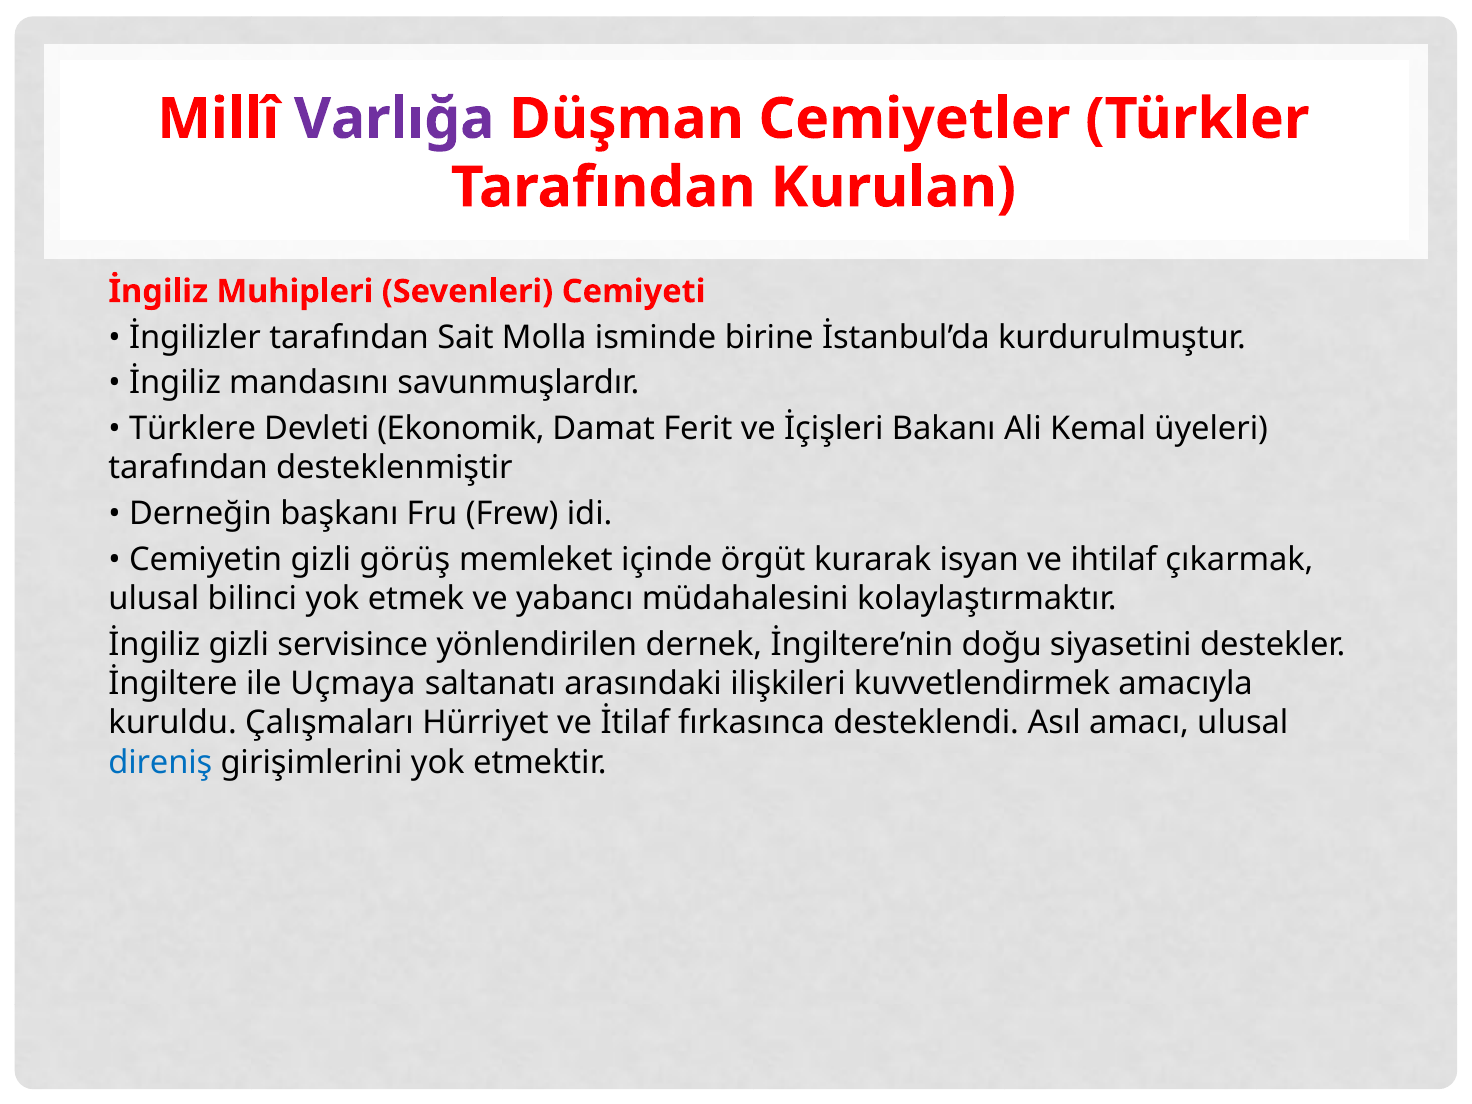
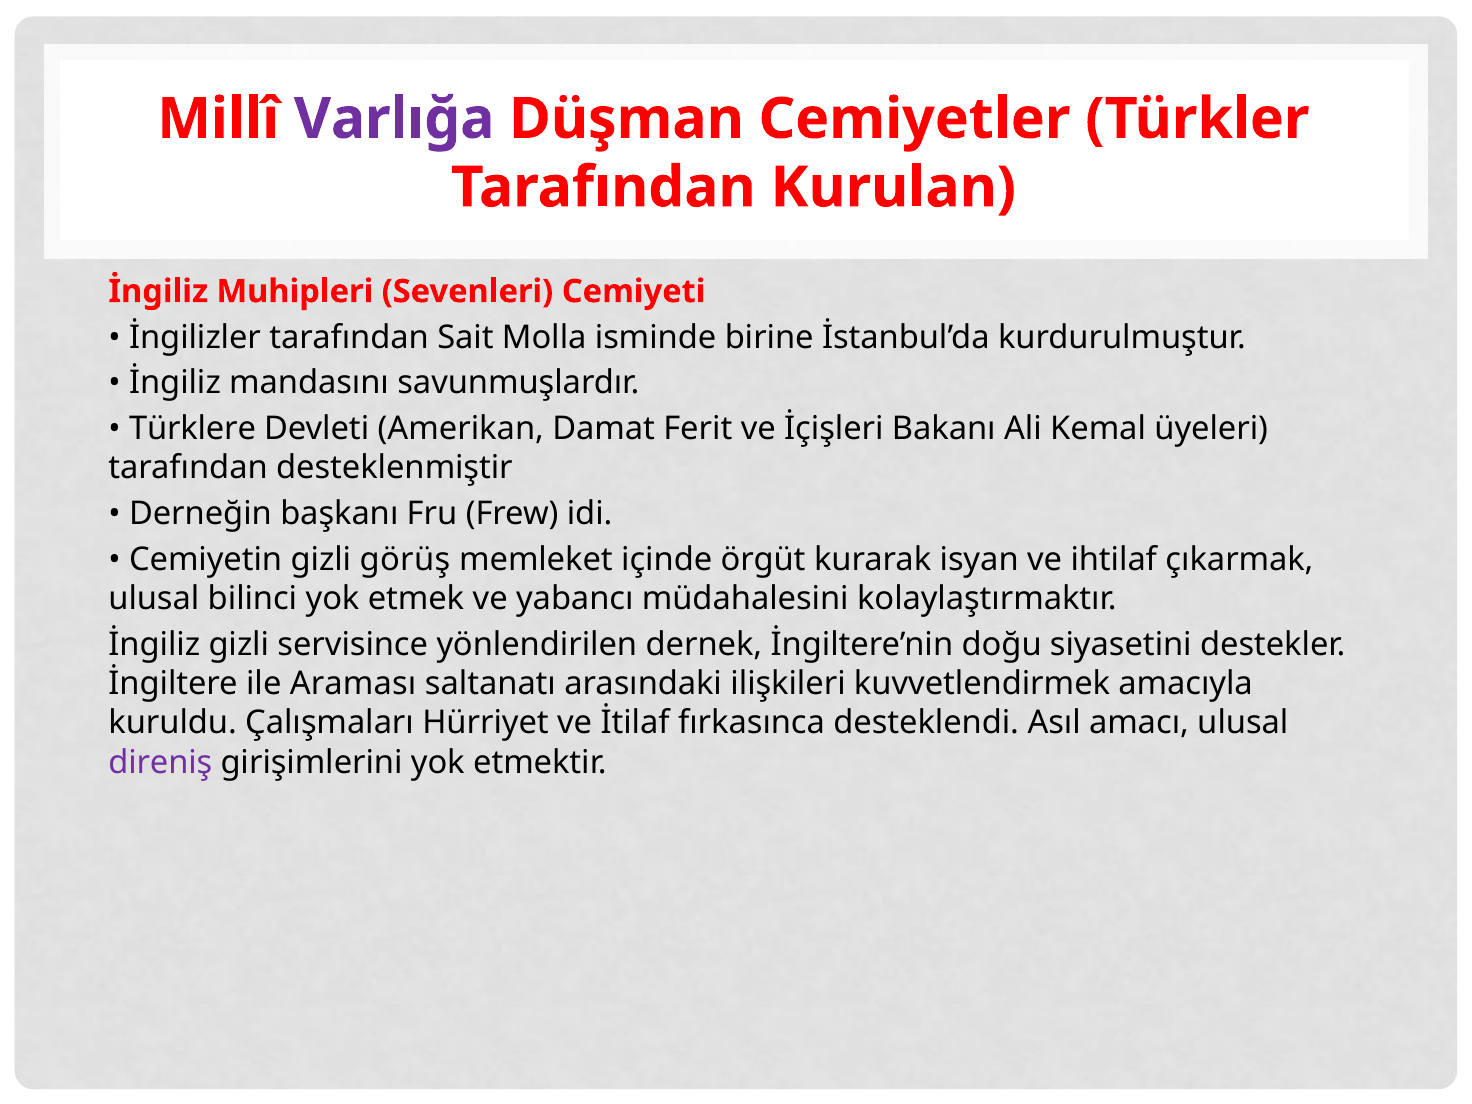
Ekonomik: Ekonomik -> Amerikan (461, 429)
Uçmaya: Uçmaya -> Araması (353, 684)
direniş colour: blue -> purple (160, 762)
